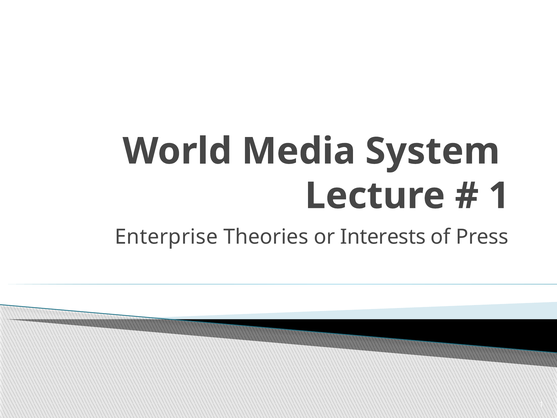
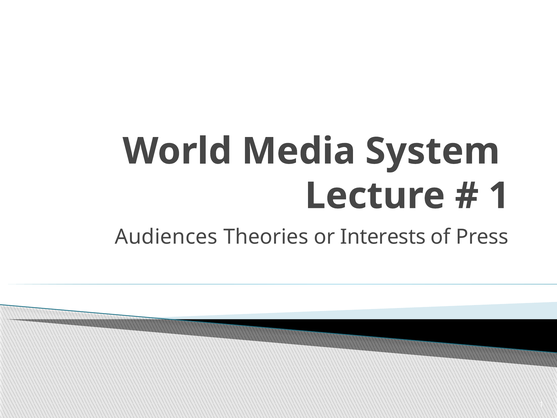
Enterprise: Enterprise -> Audiences (166, 237)
